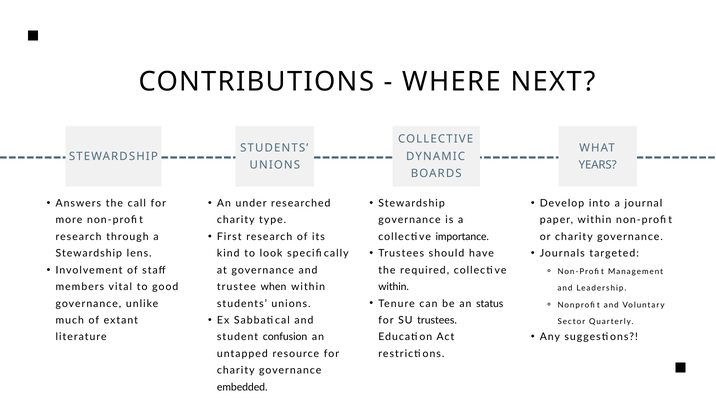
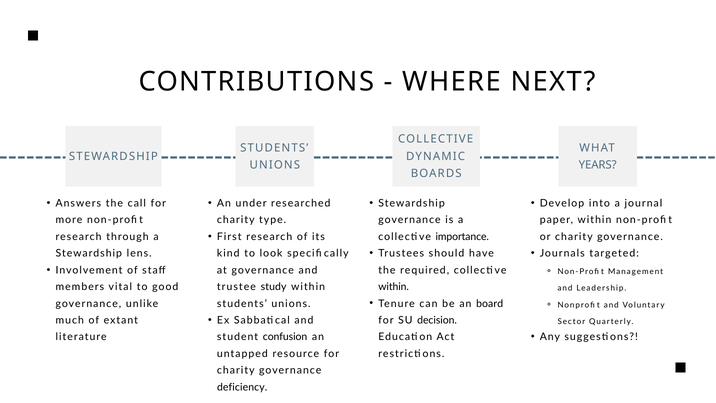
when: when -> study (274, 287)
status: status -> board (490, 303)
SU trustees: trustees -> decision (437, 320)
embedded: embedded -> deficiency (242, 387)
